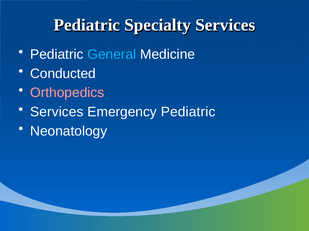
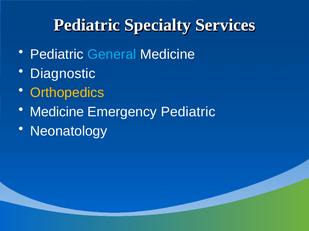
Conducted: Conducted -> Diagnostic (63, 74)
Orthopedics colour: pink -> yellow (67, 93)
Services: Services -> Medicine (57, 112)
